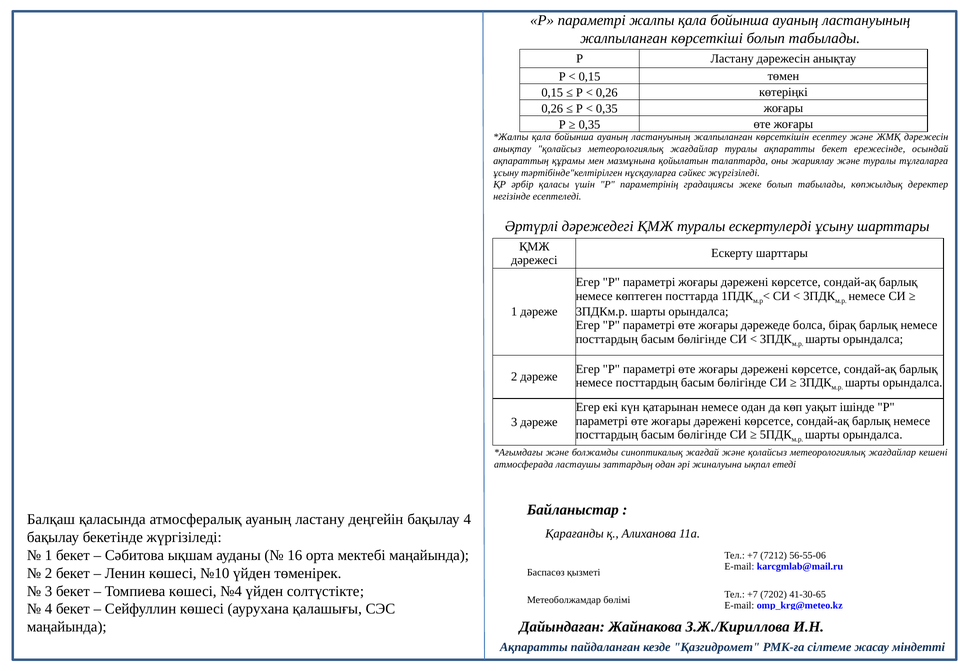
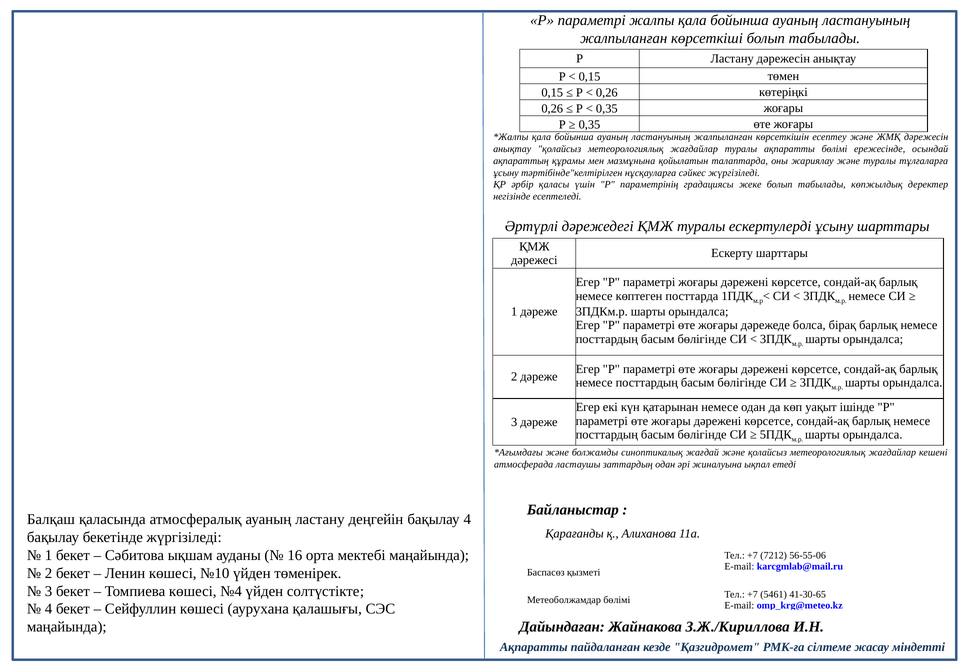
ақпаратты бекет: бекет -> бөлімі (835, 149)
7202: 7202 -> 5461 (774, 594)
